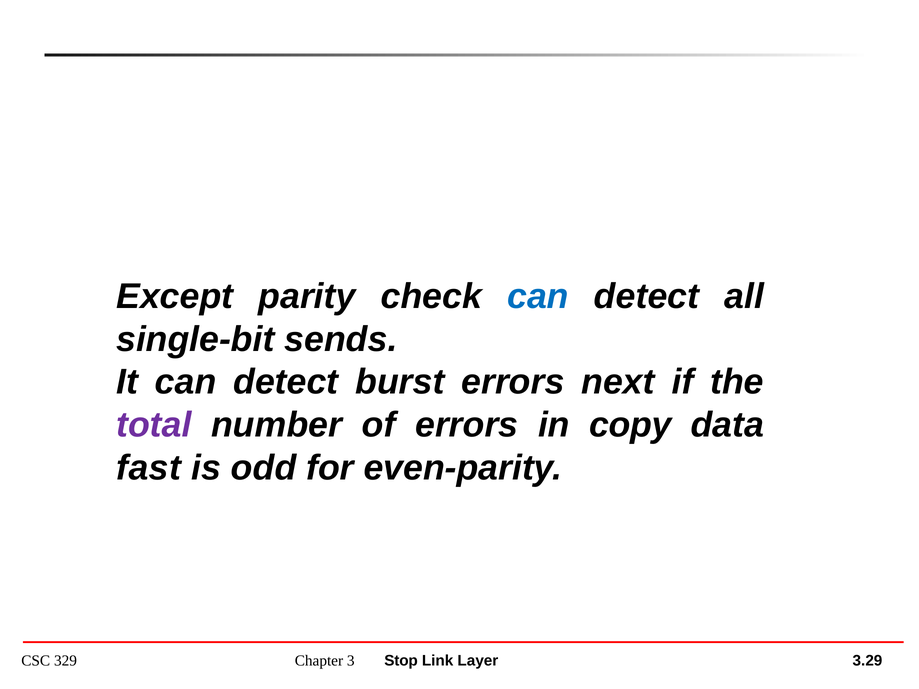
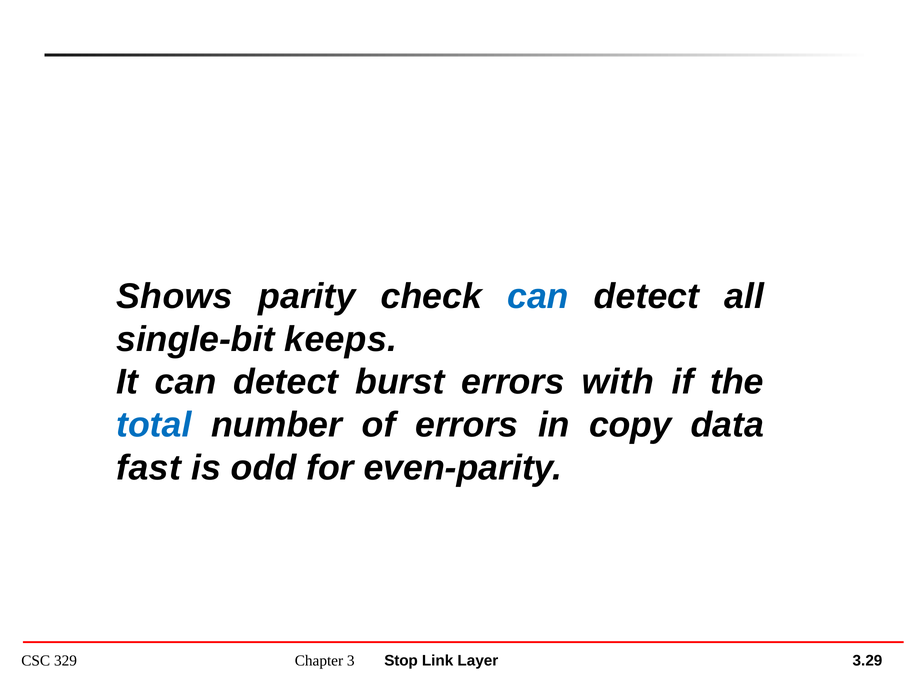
Except: Except -> Shows (175, 296)
sends: sends -> keeps (341, 339)
next: next -> with (618, 382)
total colour: purple -> blue (154, 425)
